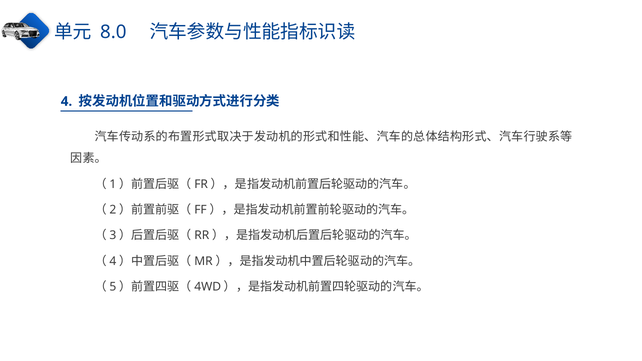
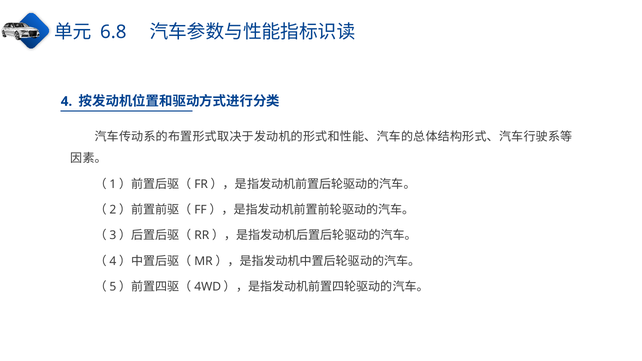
8.0: 8.0 -> 6.8 (113, 32)
